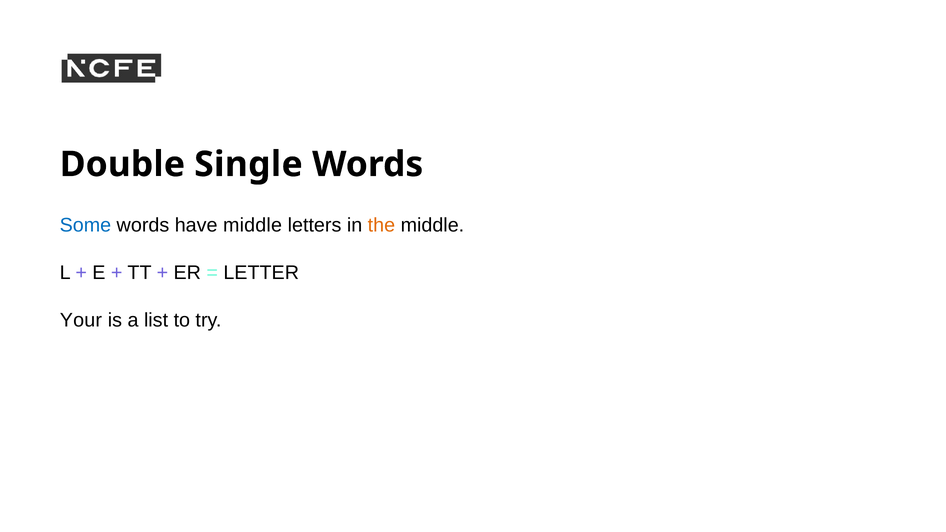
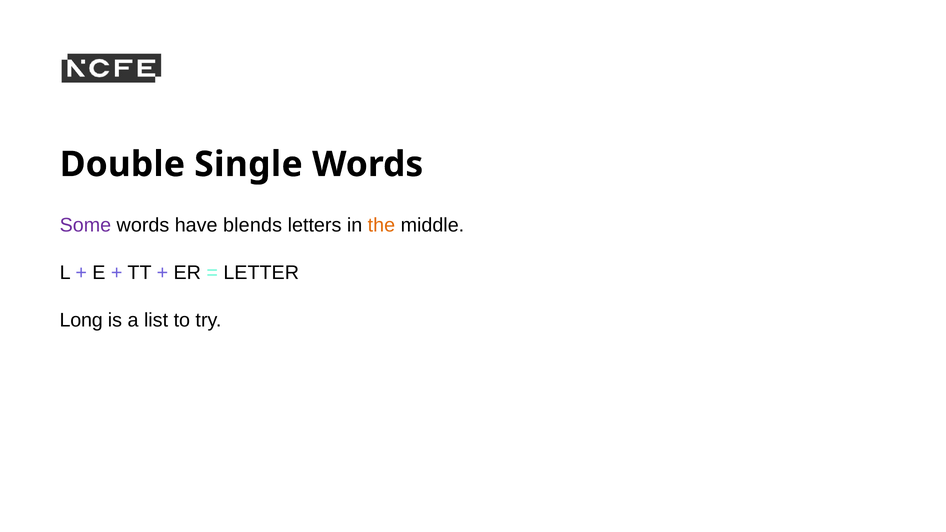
Some colour: blue -> purple (85, 225)
have middle: middle -> blends (253, 225)
Your: Your -> Long (81, 320)
